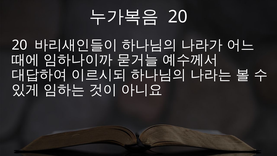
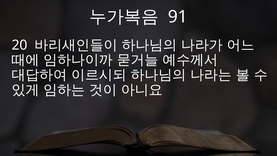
20: 20 -> 91 (178, 17)
